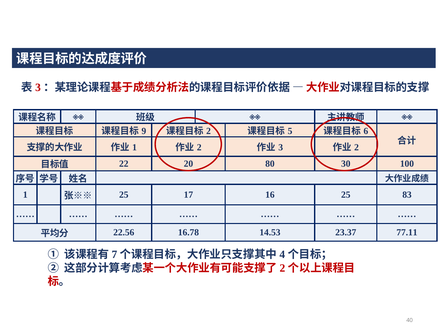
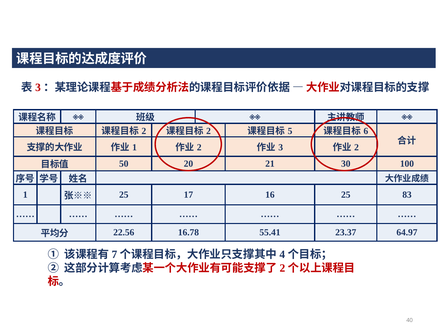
9: 9 -> 2 (144, 131)
22: 22 -> 50 (124, 164)
80: 80 -> 21 (270, 164)
14.53: 14.53 -> 55.41 (270, 232)
77.11: 77.11 -> 64.97 (407, 232)
